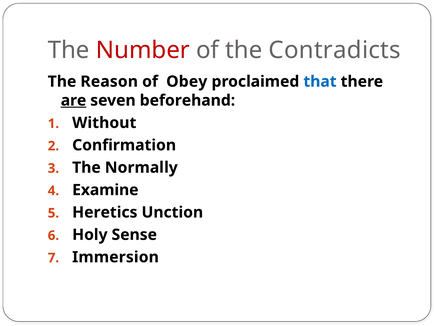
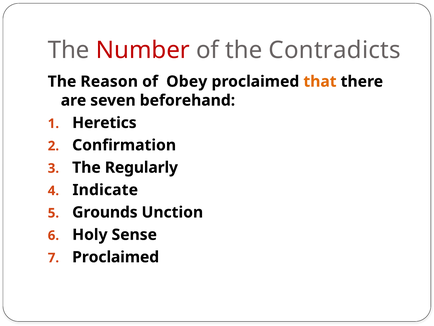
that colour: blue -> orange (320, 81)
are underline: present -> none (74, 100)
Without: Without -> Heretics (104, 123)
Normally: Normally -> Regularly (141, 167)
Examine: Examine -> Indicate (105, 190)
Heretics: Heretics -> Grounds (105, 212)
Immersion: Immersion -> Proclaimed (116, 257)
